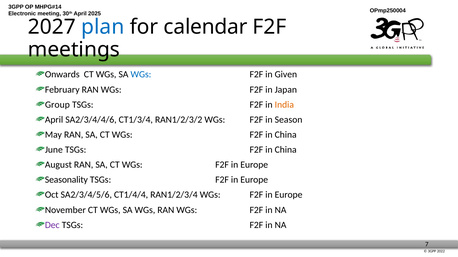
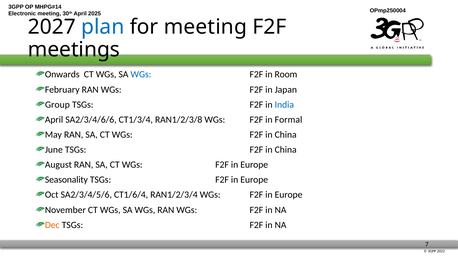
for calendar: calendar -> meeting (205, 27)
Given: Given -> Room (286, 75)
India colour: orange -> blue (284, 105)
SA2/3/4/4/6: SA2/3/4/4/6 -> SA2/3/4/6/6 (91, 120)
RAN1/2/3/2: RAN1/2/3/2 -> RAN1/2/3/8 (179, 120)
Season: Season -> Formal (289, 120)
CT1/4/4: CT1/4/4 -> CT1/6/4 (131, 195)
Dec colour: purple -> orange (52, 225)
